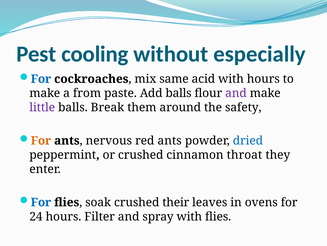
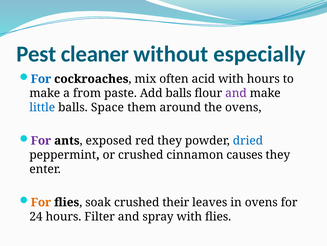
cooling: cooling -> cleaner (95, 54)
same: same -> often (174, 79)
little colour: purple -> blue (42, 107)
Break: Break -> Space (107, 107)
the safety: safety -> ovens (243, 107)
For colour: orange -> purple (41, 140)
nervous: nervous -> exposed (109, 140)
red ants: ants -> they (170, 140)
throat: throat -> causes (245, 154)
For colour: blue -> orange (41, 202)
